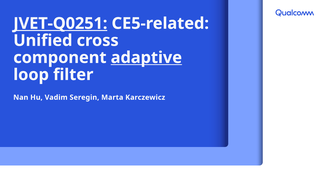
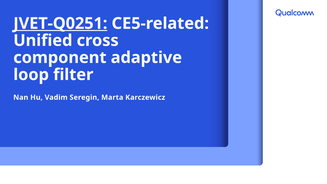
adaptive underline: present -> none (146, 58)
